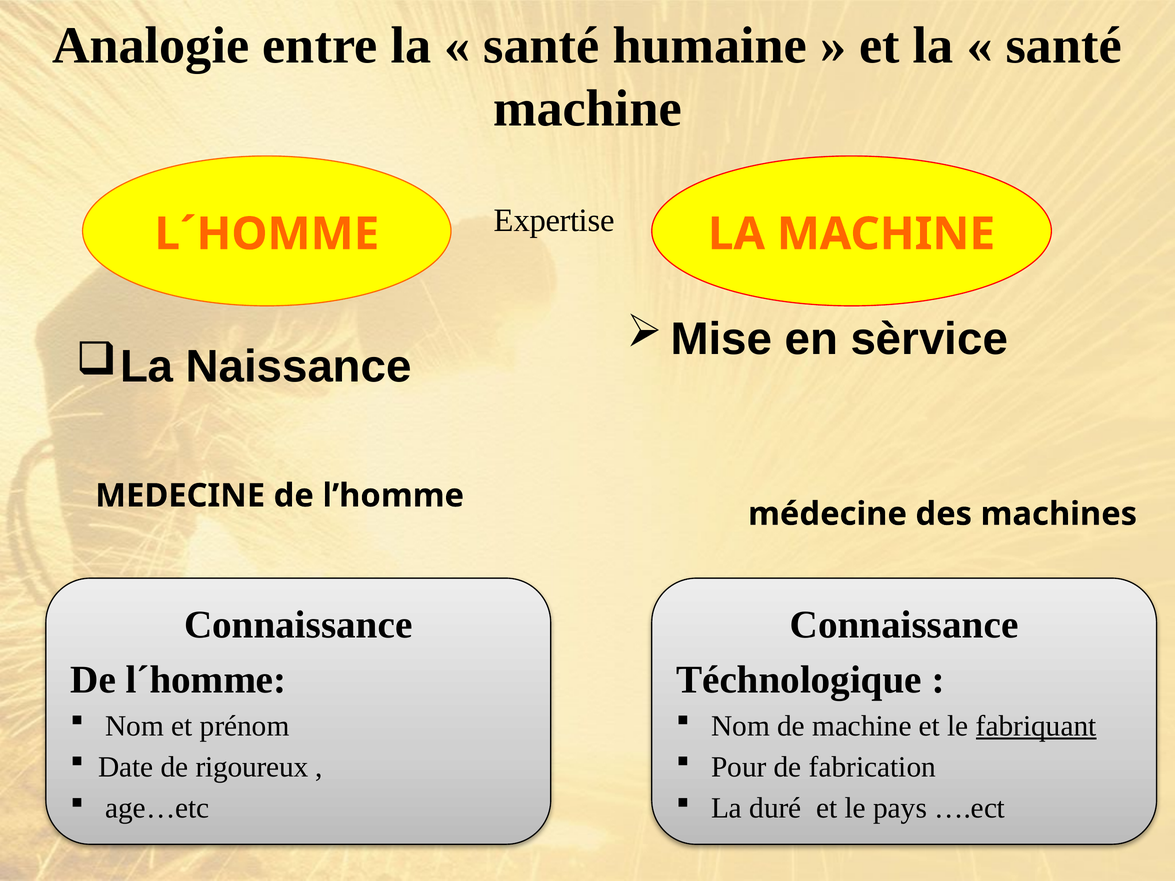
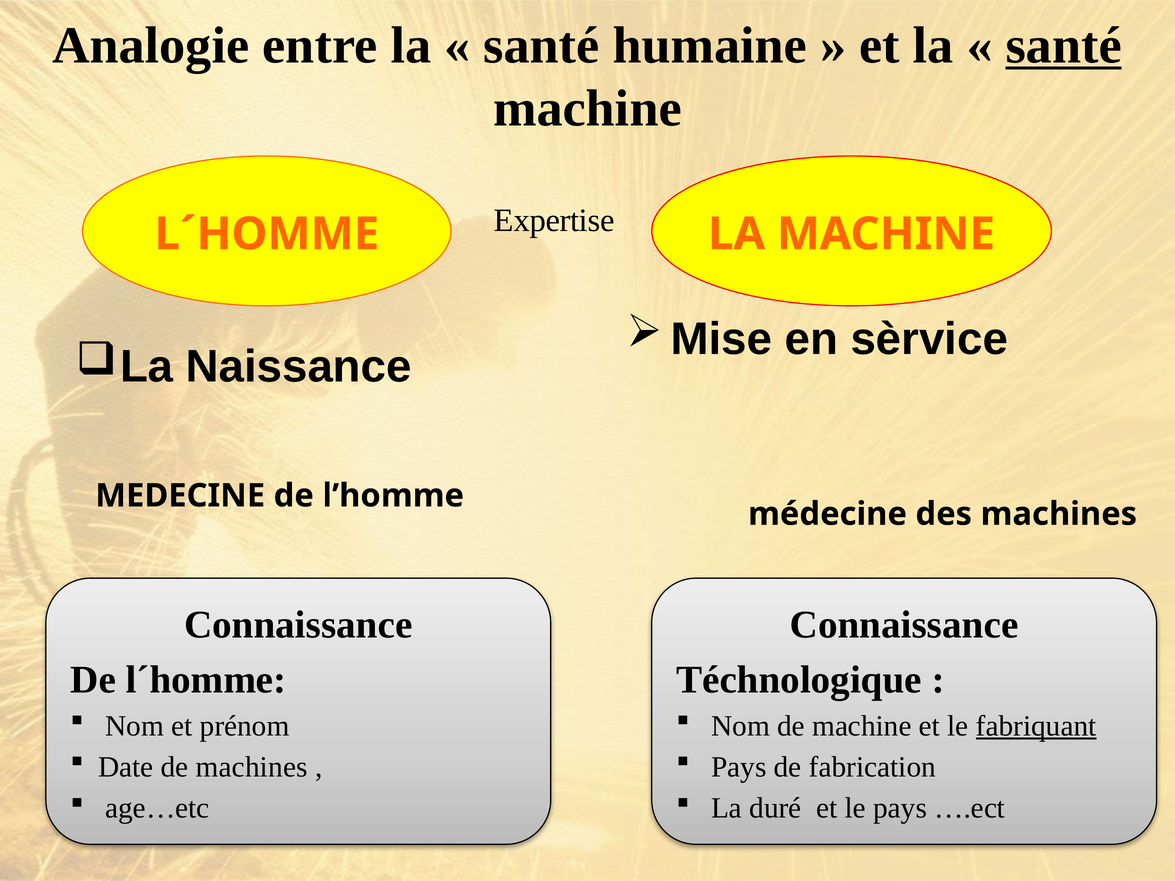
santé underline: none -> present (1064, 46)
de rigoureux: rigoureux -> machines (252, 767)
Pour: Pour -> Pays (739, 767)
